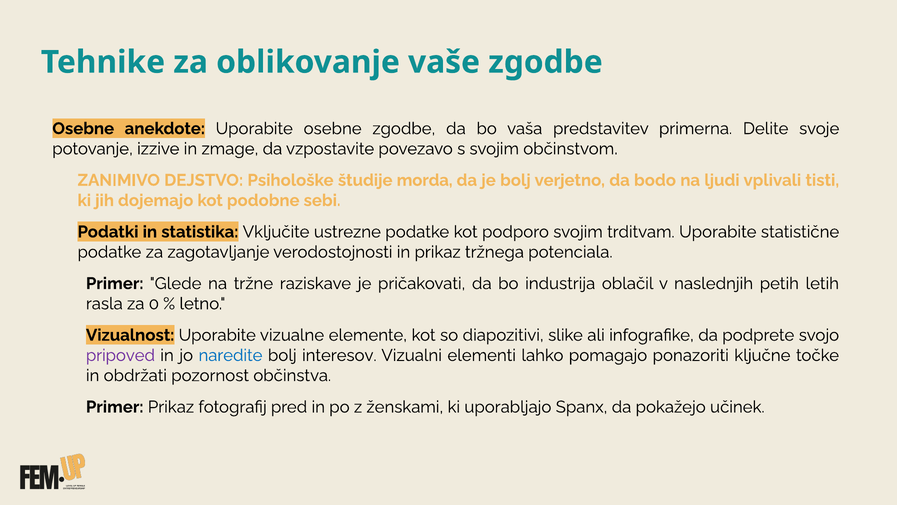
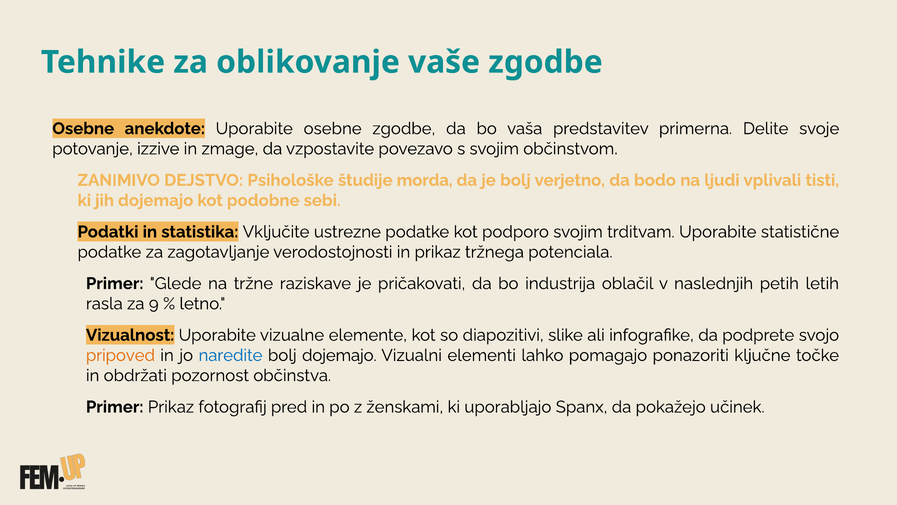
0: 0 -> 9 (154, 303)
pripoved colour: purple -> orange (120, 355)
bolj interesov: interesov -> dojemajo (339, 355)
